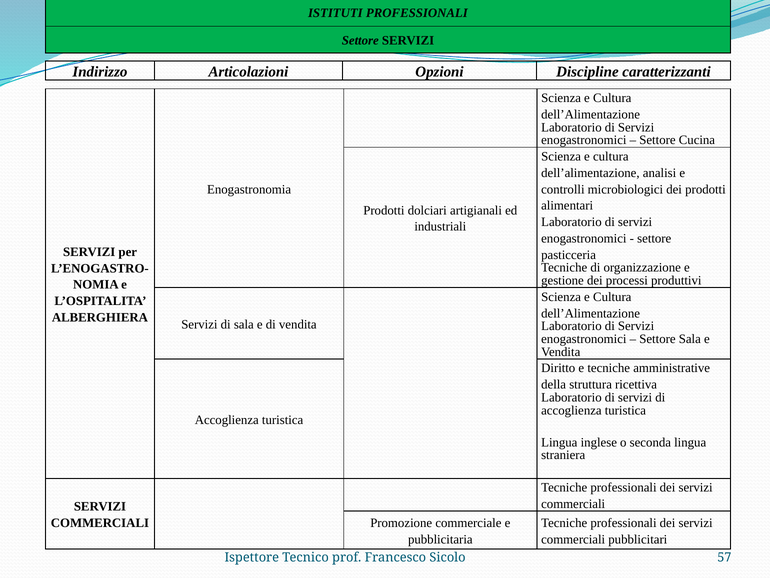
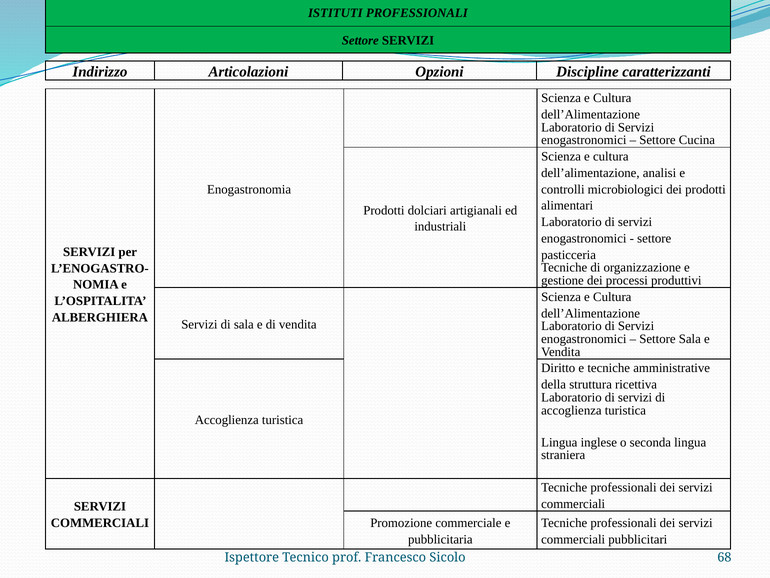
57: 57 -> 68 (724, 557)
